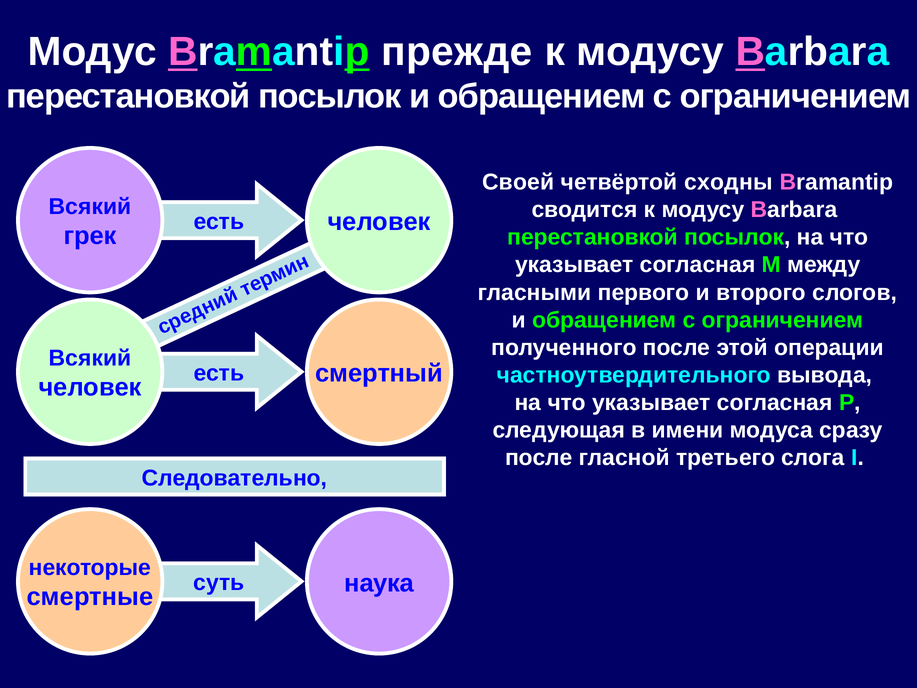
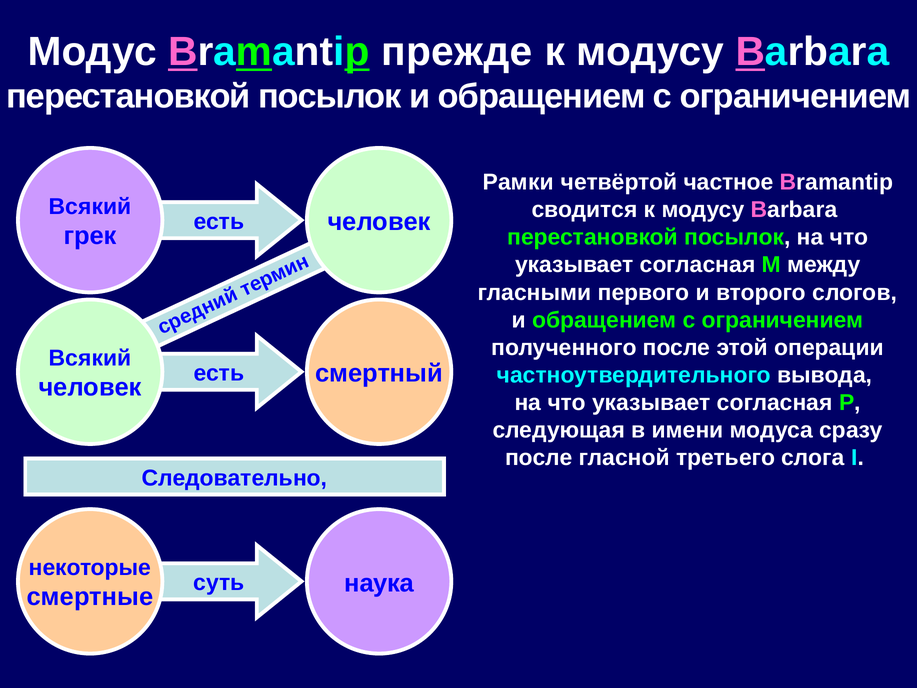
Своей: Своей -> Рамки (518, 182)
сходны: сходны -> частное (729, 182)
